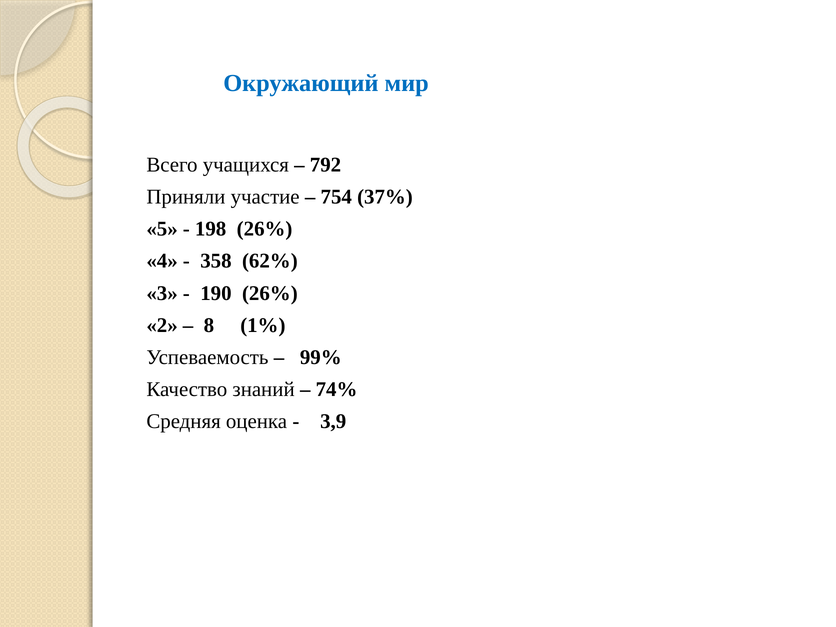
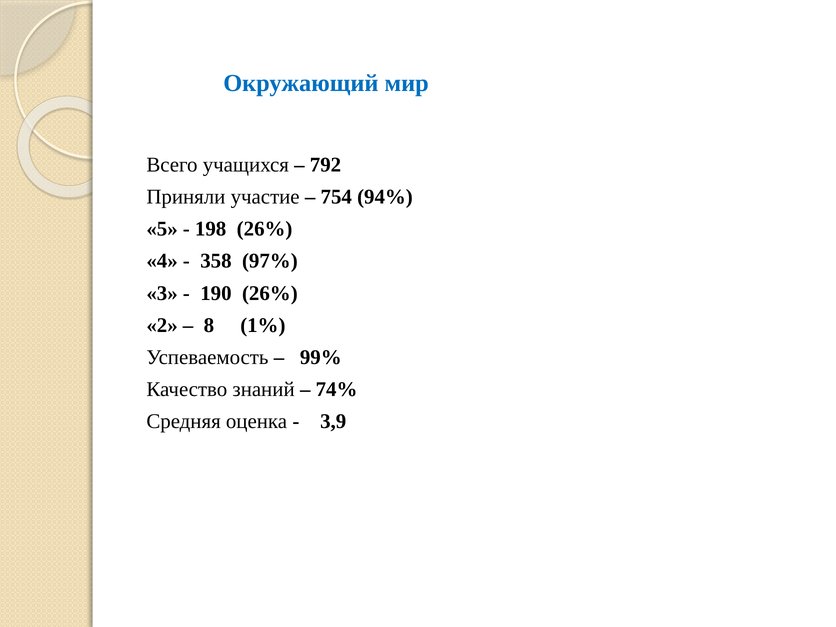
37%: 37% -> 94% (385, 197)
62%: 62% -> 97% (270, 261)
